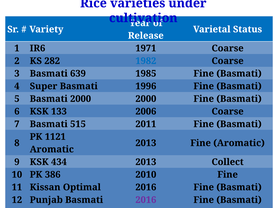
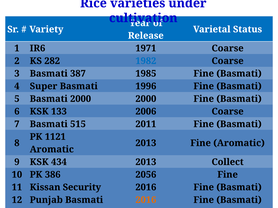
639: 639 -> 387 (78, 74)
2010: 2010 -> 2056 (146, 175)
Optimal: Optimal -> Security (82, 188)
2016 colour: purple -> orange (146, 200)
